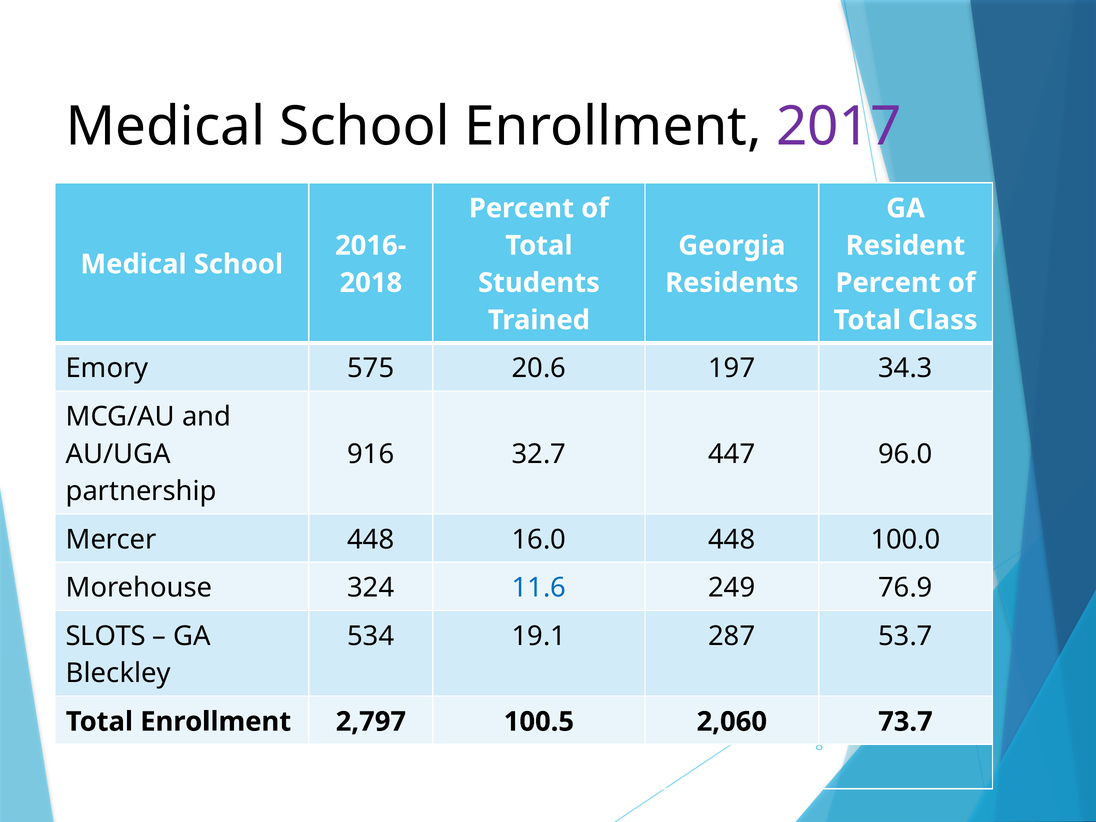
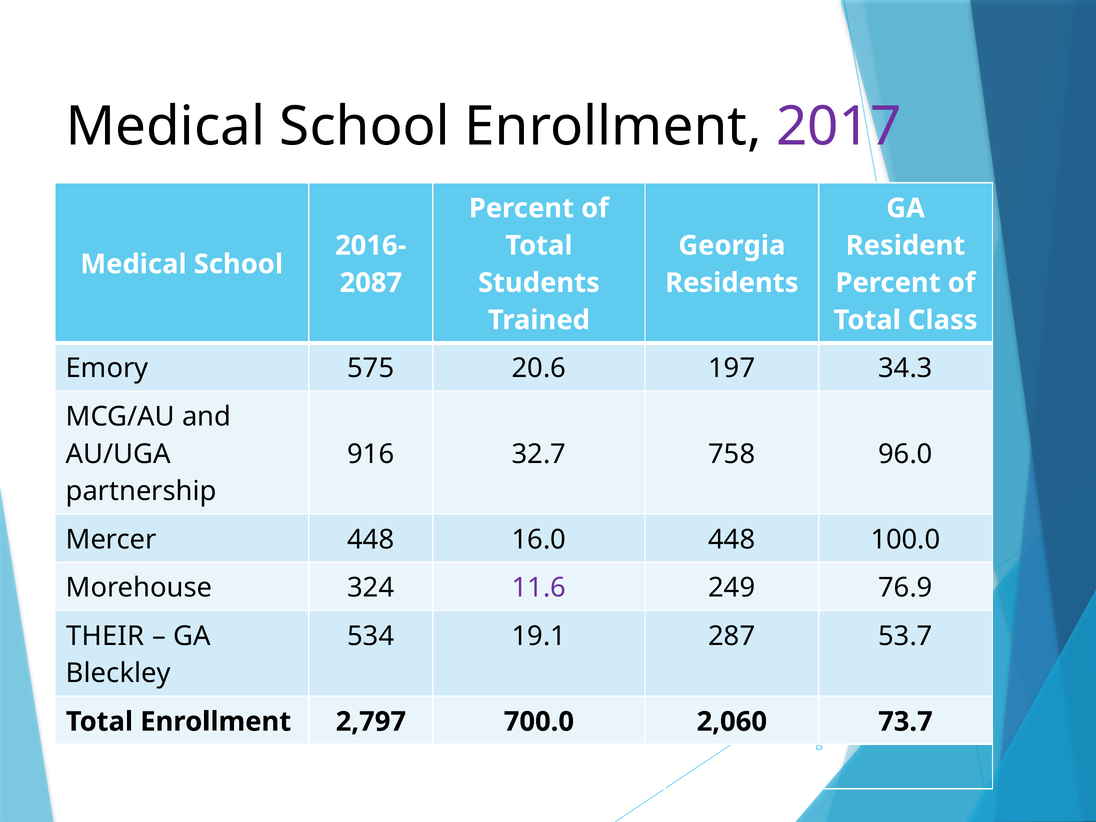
2018: 2018 -> 2087 (371, 283)
447: 447 -> 758 (732, 454)
11.6 colour: blue -> purple (539, 588)
SLOTS: SLOTS -> THEIR (105, 636)
100.5: 100.5 -> 700.0 (539, 722)
